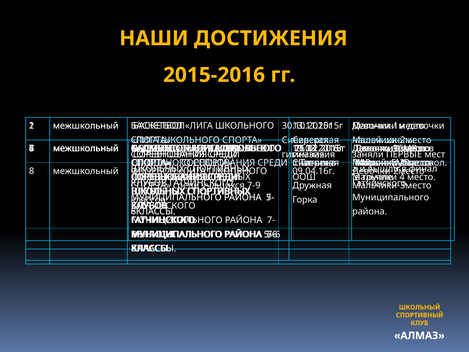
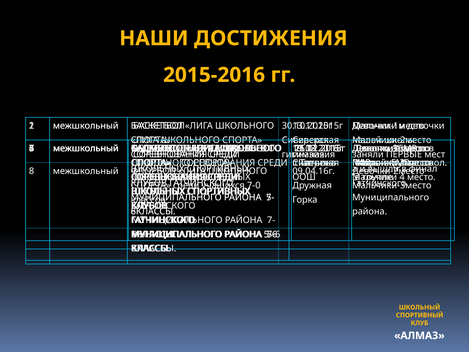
7-9: 7-9 -> 7-0 (254, 185)
